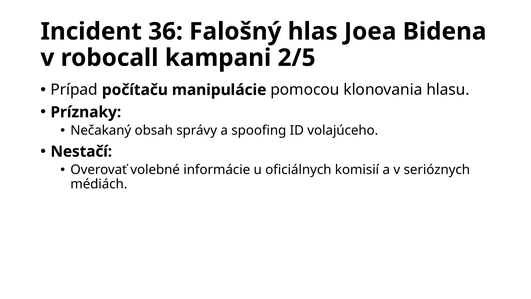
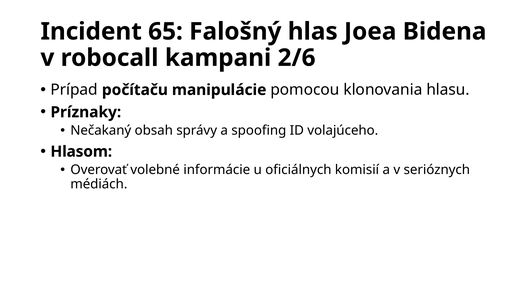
36: 36 -> 65 (165, 31)
2/5: 2/5 -> 2/6 (297, 58)
Nestačí: Nestačí -> Hlasom (81, 151)
